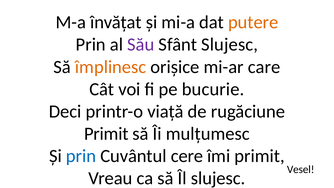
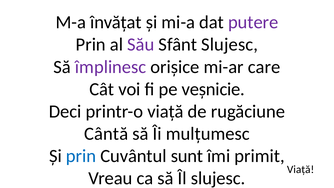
putere colour: orange -> purple (253, 22)
împlinesc colour: orange -> purple (111, 67)
bucurie: bucurie -> veșnicie (213, 89)
Primit: Primit -> Cântă (106, 134)
cere: cere -> sunt (187, 156)
Vesel: Vesel -> Viață (301, 169)
